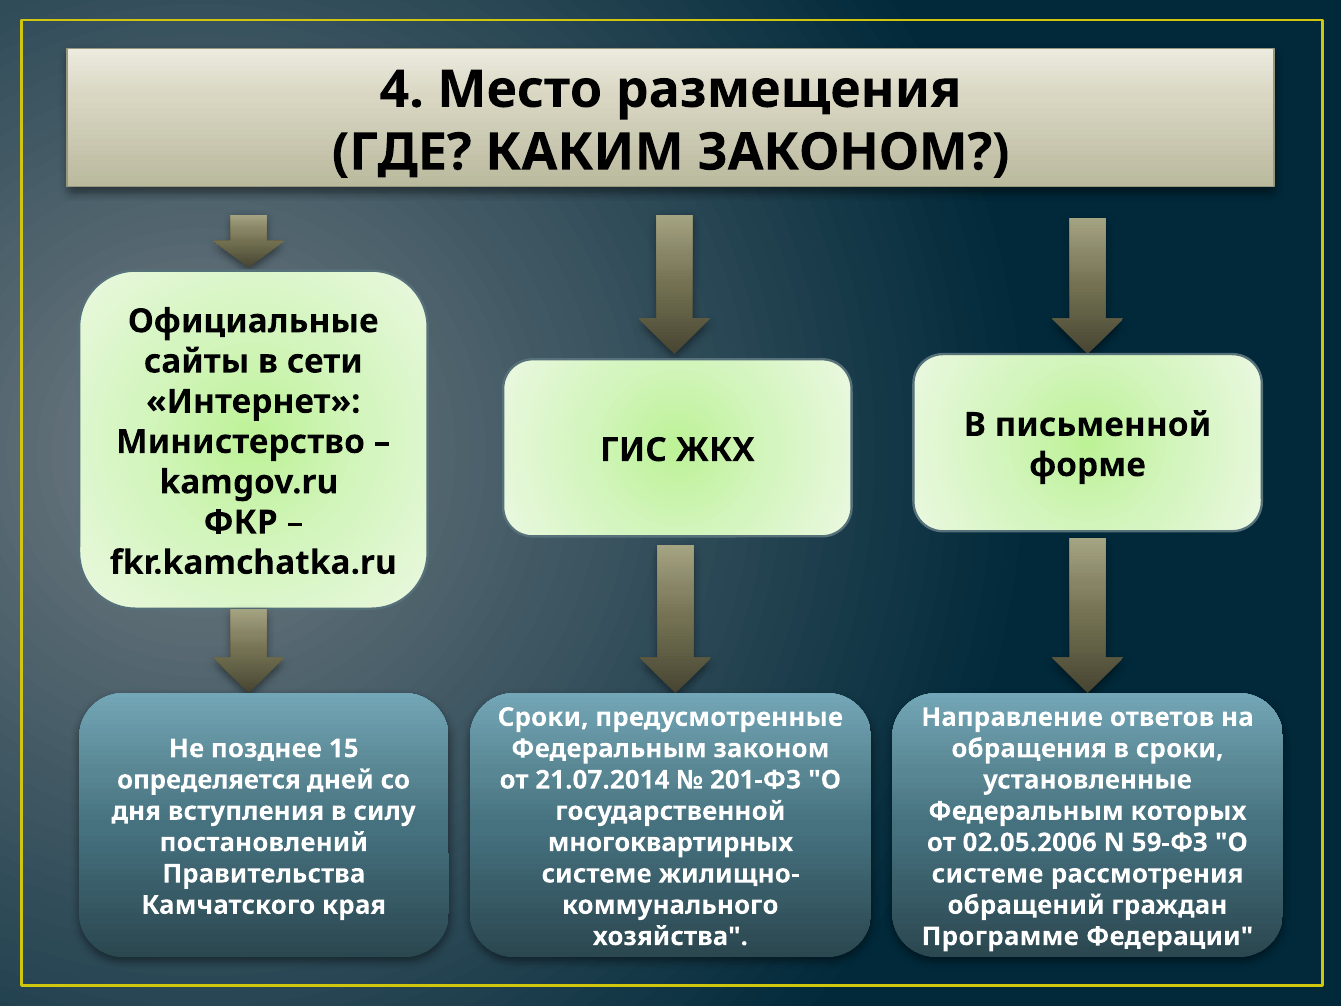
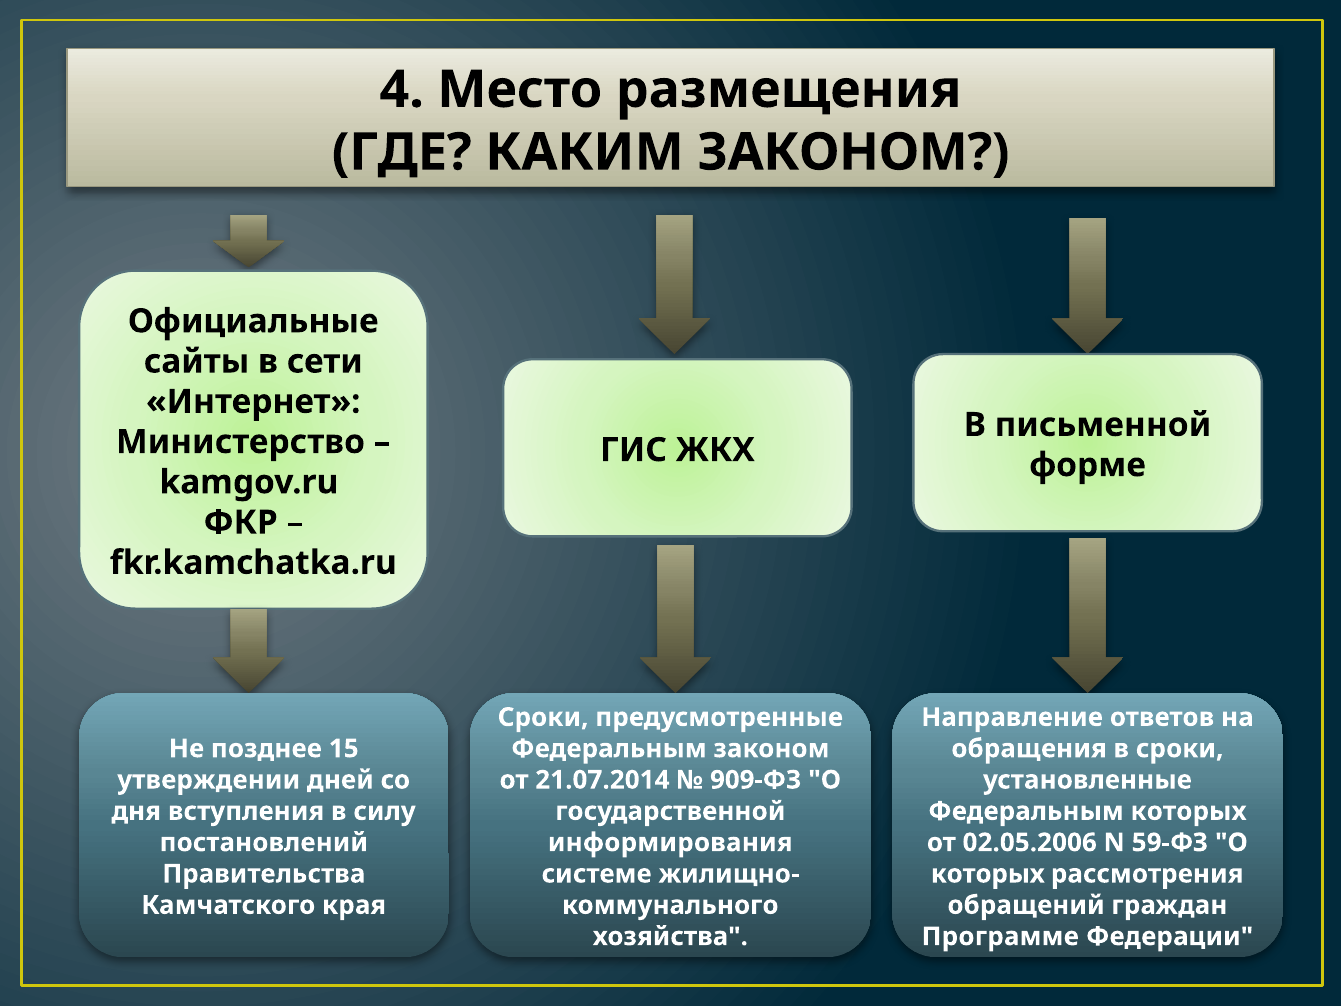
определяется: определяется -> утверждении (209, 780)
201-ФЗ: 201-ФЗ -> 909-ФЗ (756, 780)
многоквартирных: многоквартирных -> информирования (670, 842)
системе: системе -> которых (988, 874)
